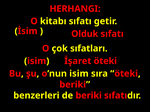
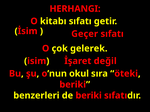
Olduk: Olduk -> Geçer (85, 34)
sıfatları: sıfatları -> gelerek (89, 49)
İşaret öteki: öteki -> değil (105, 61)
o’nun isim: isim -> okul (79, 74)
